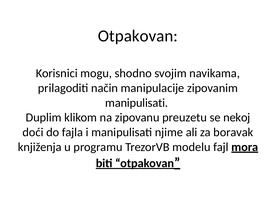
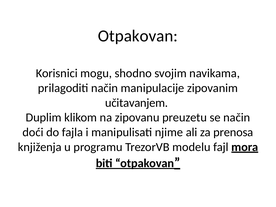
manipulisati: manipulisati -> učitavanjem (137, 103)
se nekoj: nekoj -> način (237, 118)
boravak: boravak -> prenosa (233, 132)
